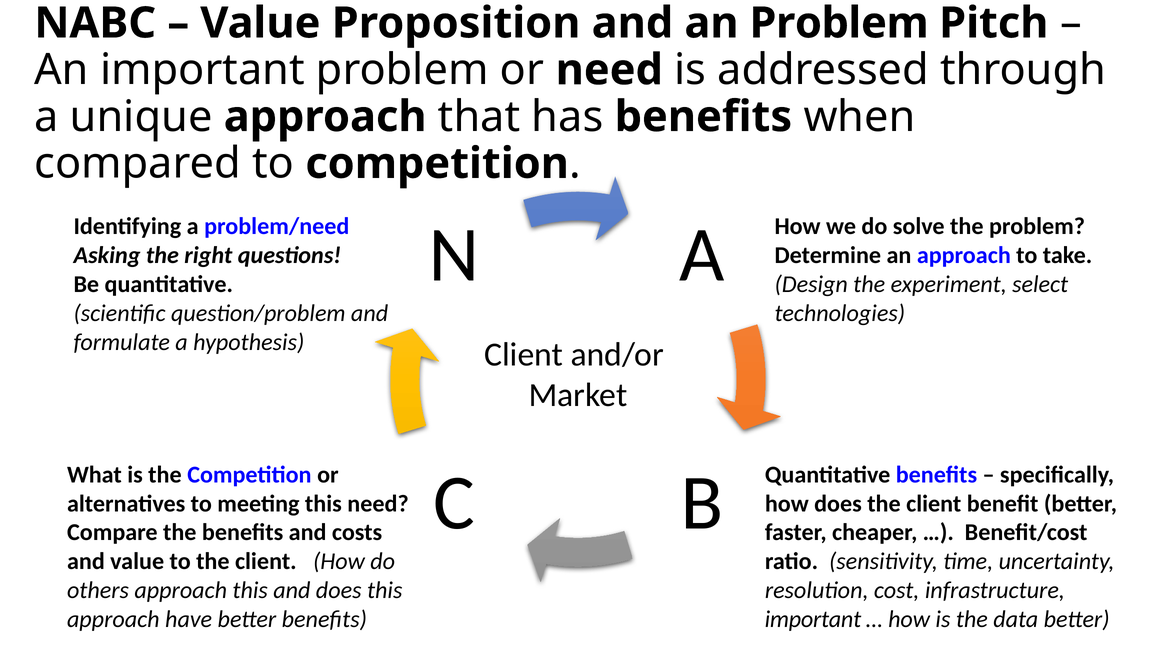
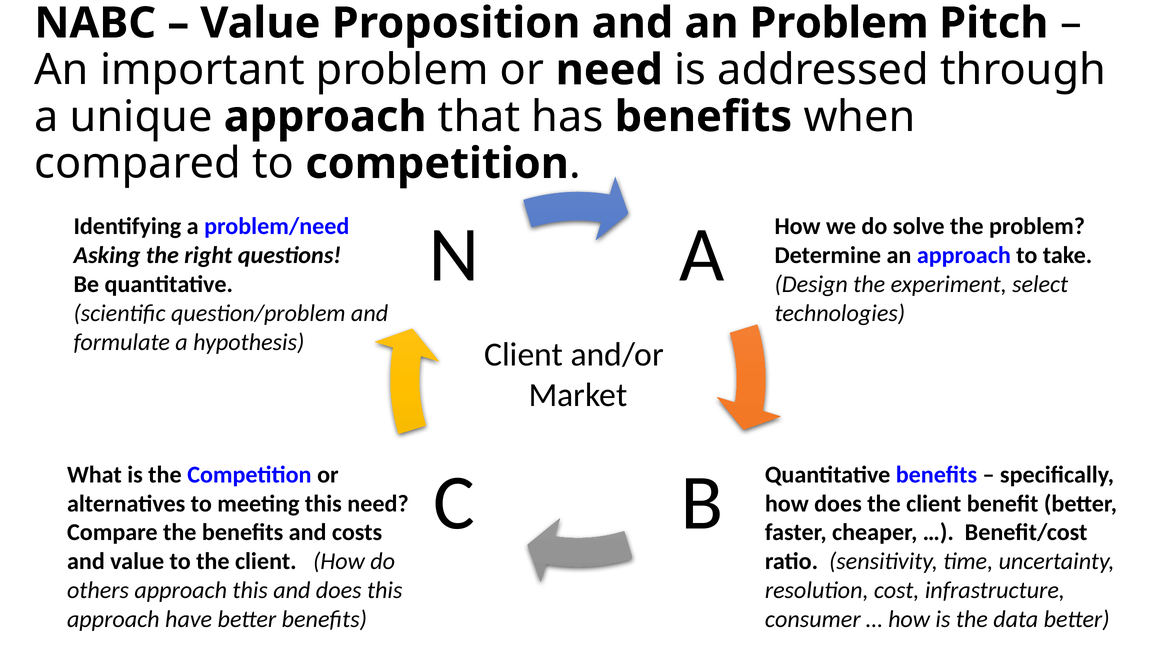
important: important -> consumer (813, 619)
